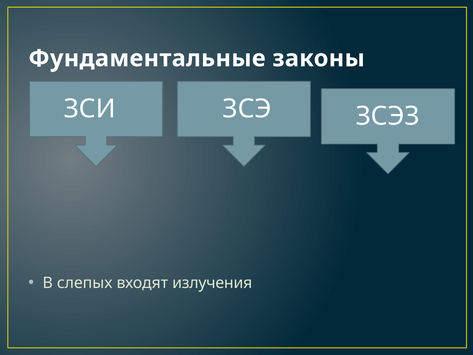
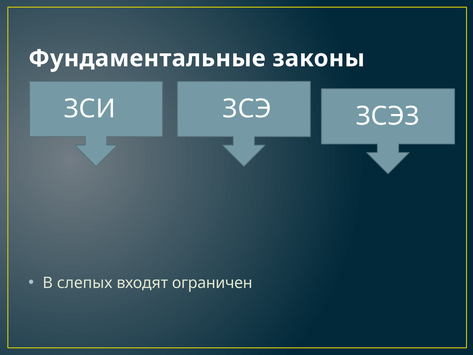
излучения: излучения -> ограничен (212, 283)
